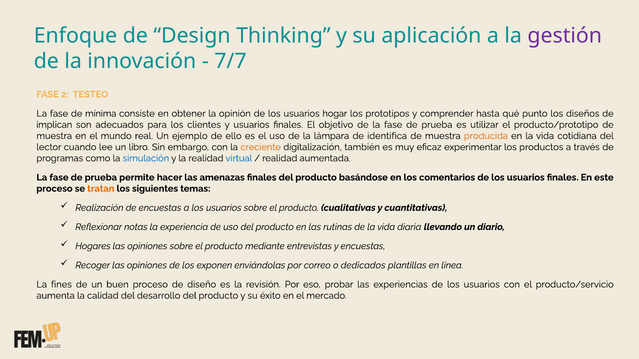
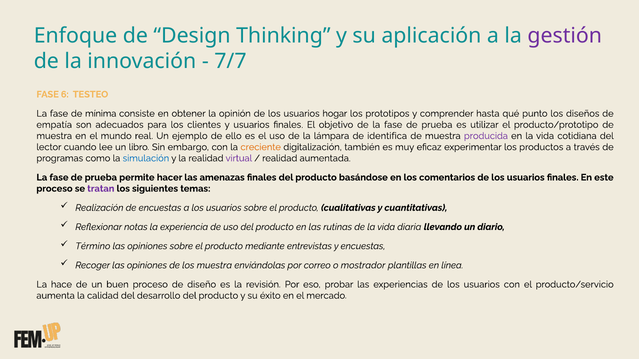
2: 2 -> 6 (65, 94)
implican: implican -> empatía (54, 125)
producida colour: orange -> purple (486, 136)
virtual colour: blue -> purple (239, 158)
tratan colour: orange -> purple (101, 189)
Hogares: Hogares -> Término (93, 246)
los exponen: exponen -> muestra (214, 266)
dedicados: dedicados -> mostrador (363, 266)
fines: fines -> hace (61, 285)
